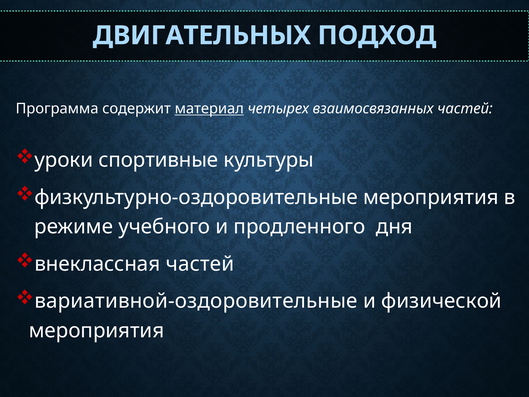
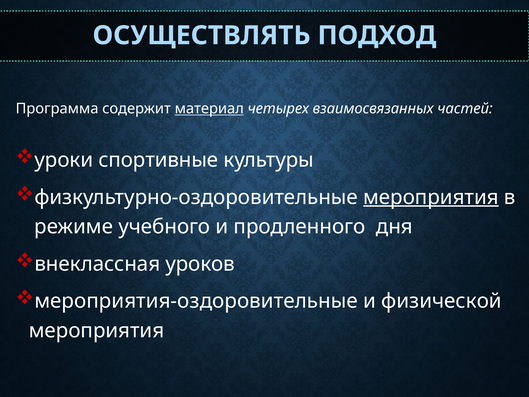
ДВИГАТЕЛЬНЫХ: ДВИГАТЕЛЬНЫХ -> ОСУЩЕСТВЛЯТЬ (202, 35)
мероприятия underline: none -> present (431, 197)
внеклассная частей: частей -> уроков (200, 264)
вариативной-оздоровительные: вариативной-оздоровительные -> мероприятия-оздоровительные (196, 301)
